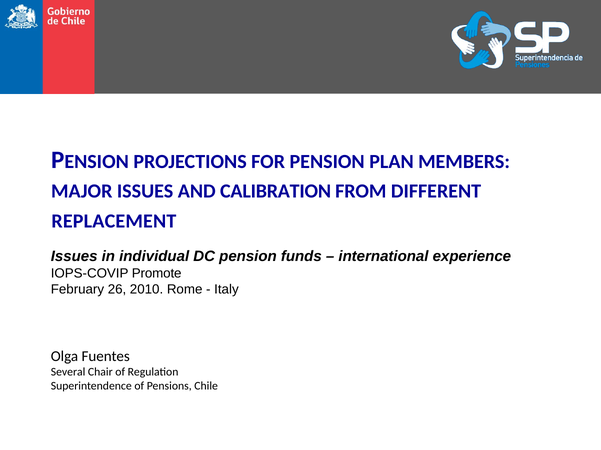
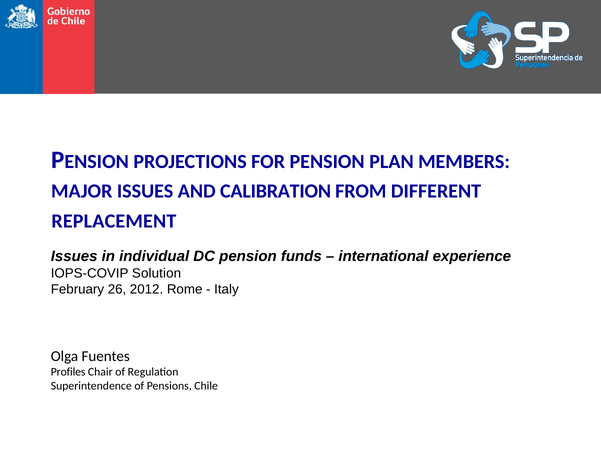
Promote: Promote -> Solution (157, 274)
2010: 2010 -> 2012 (147, 290)
Several: Several -> Profiles (68, 373)
